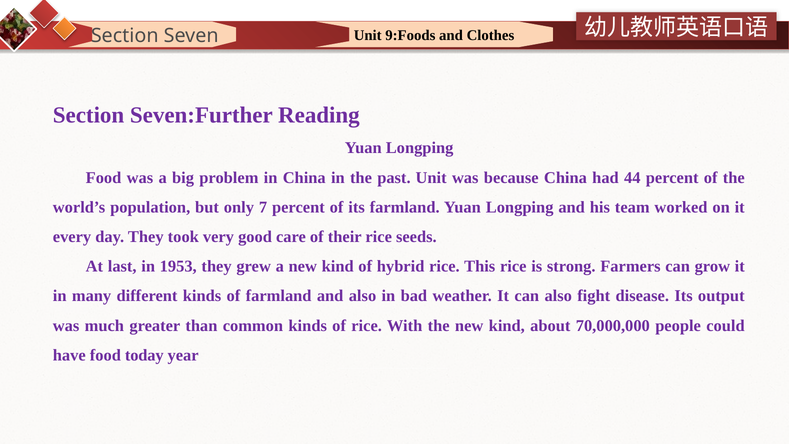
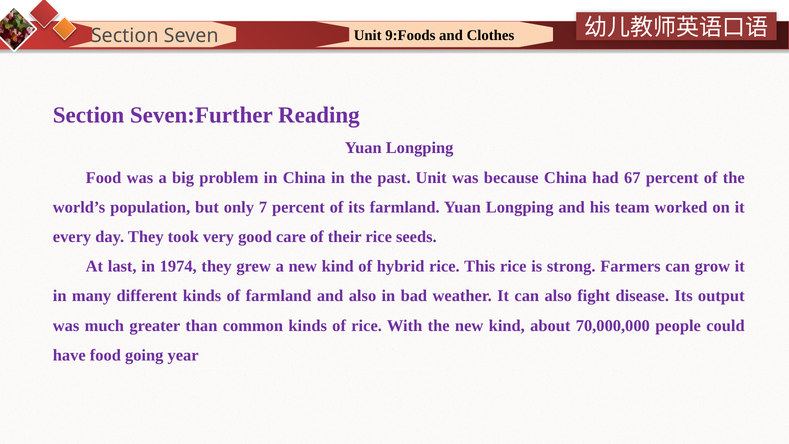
44: 44 -> 67 (632, 178)
1953: 1953 -> 1974 (178, 266)
today: today -> going (144, 355)
